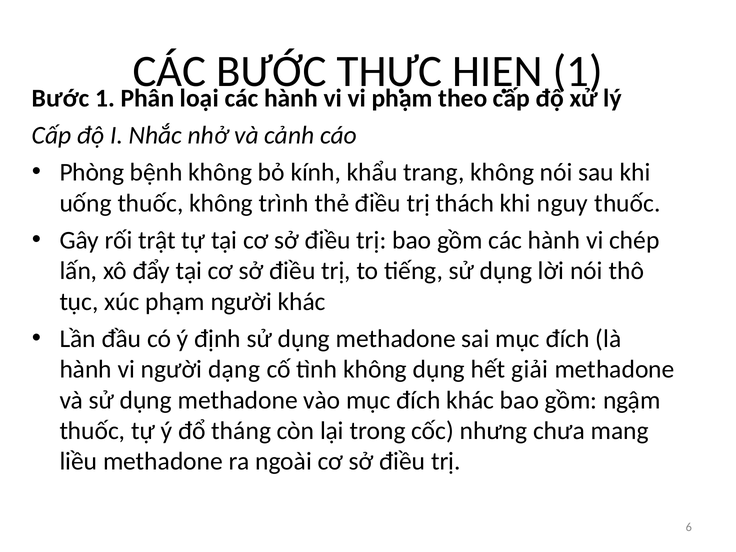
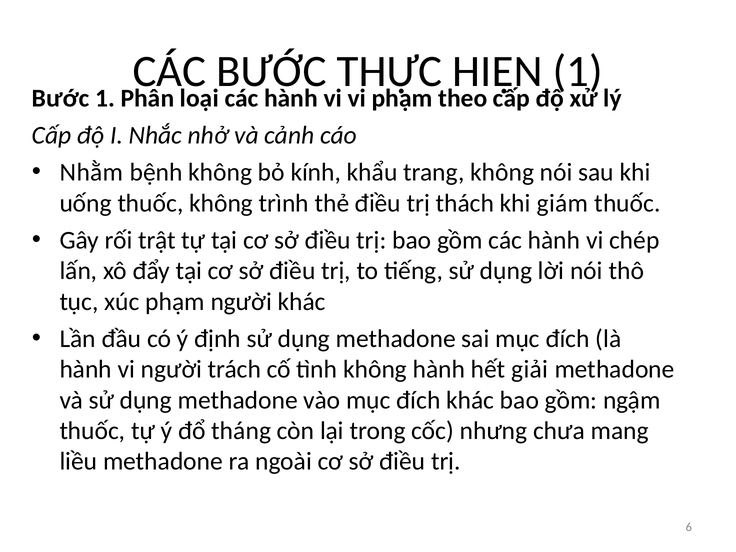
Phòng: Phòng -> Nhằm (92, 172)
nguy: nguy -> giám (562, 203)
dạng: dạng -> trách (234, 370)
không dụng: dụng -> hành (439, 370)
